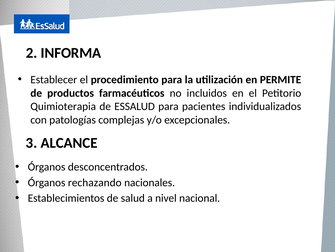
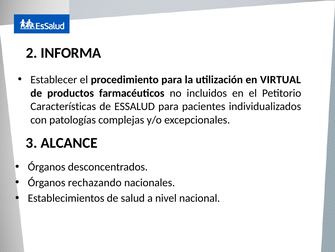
PERMITE: PERMITE -> VIRTUAL (280, 79)
Quimioterapia: Quimioterapia -> Características (63, 106)
